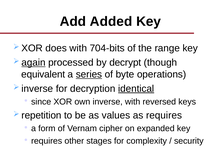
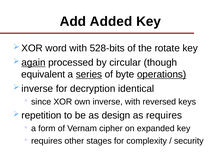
does: does -> word (56, 48)
704-bits: 704-bits -> 528-bits (107, 48)
range: range -> rotate (167, 48)
decrypt: decrypt -> circular (125, 62)
operations underline: none -> present (162, 74)
identical underline: present -> none (136, 88)
values: values -> design (116, 115)
